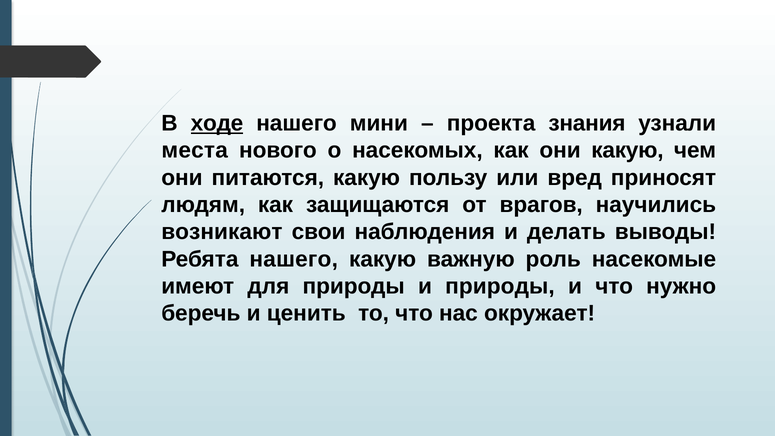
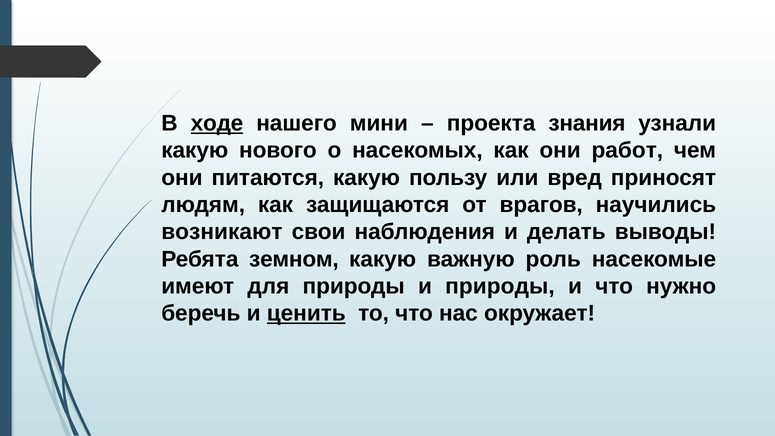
места: места -> какую (195, 150)
они какую: какую -> работ (627, 150)
Ребята нашего: нашего -> земном (294, 259)
ценить underline: none -> present (306, 313)
